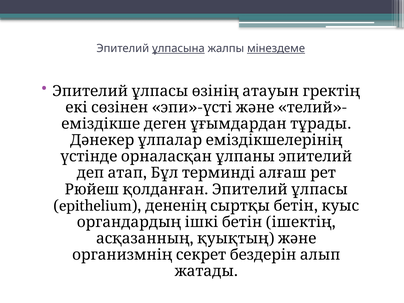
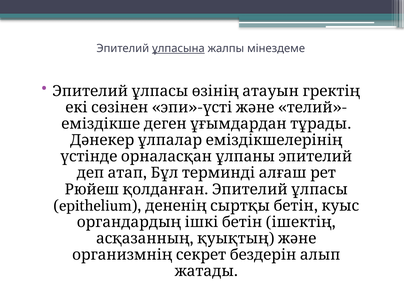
мінездеме underline: present -> none (276, 49)
